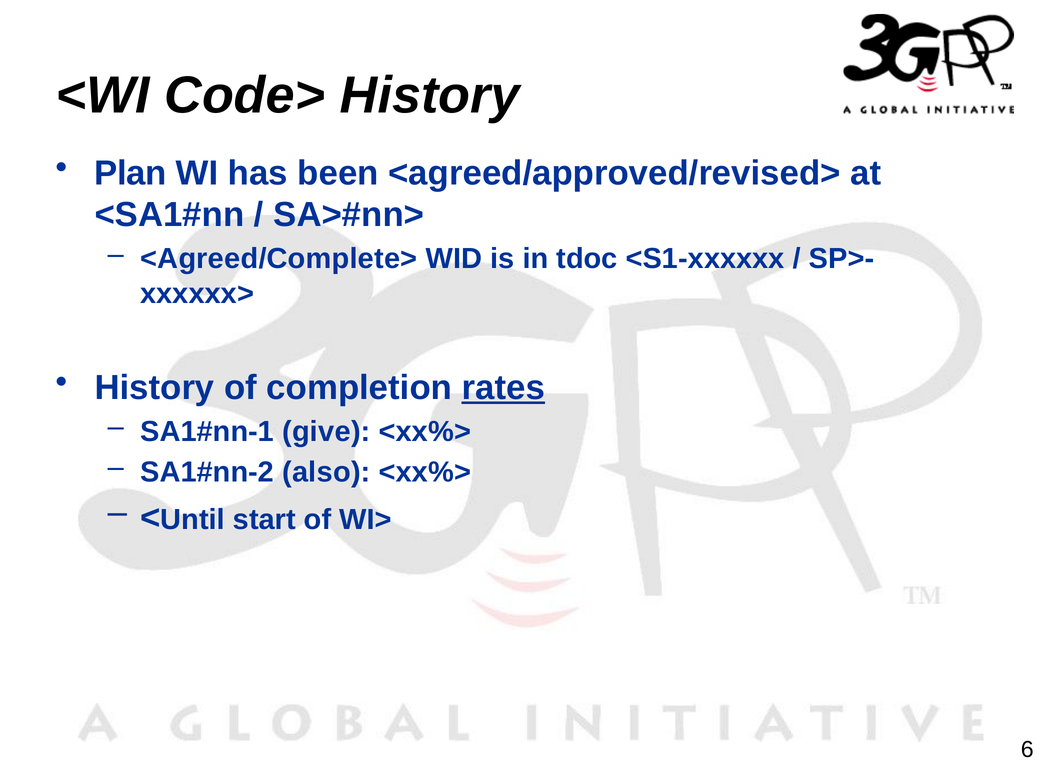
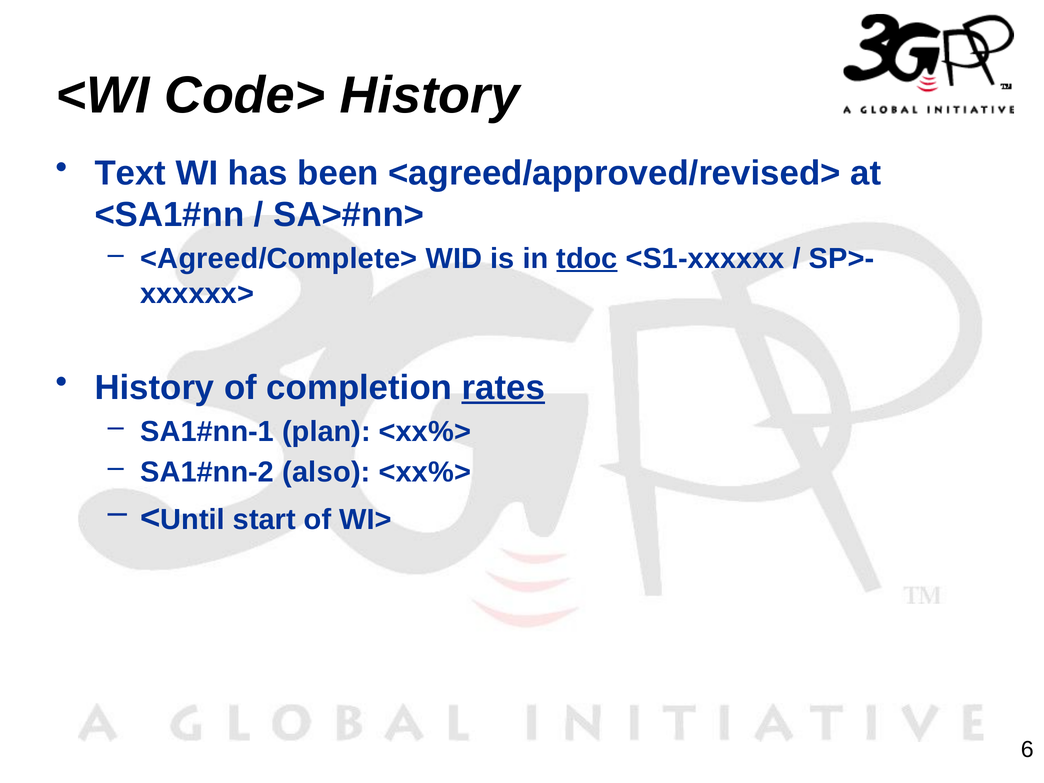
Plan: Plan -> Text (130, 173)
tdoc underline: none -> present (587, 259)
give: give -> plan (326, 431)
